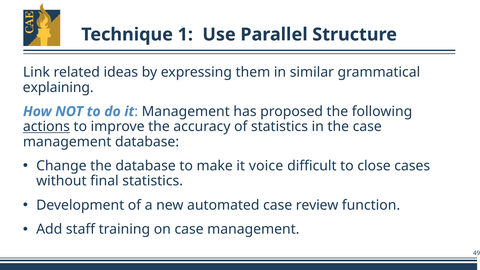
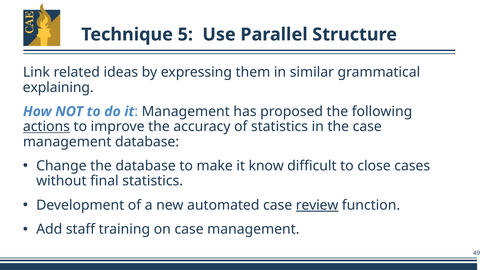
1: 1 -> 5 (185, 35)
voice: voice -> know (266, 166)
review underline: none -> present (317, 205)
